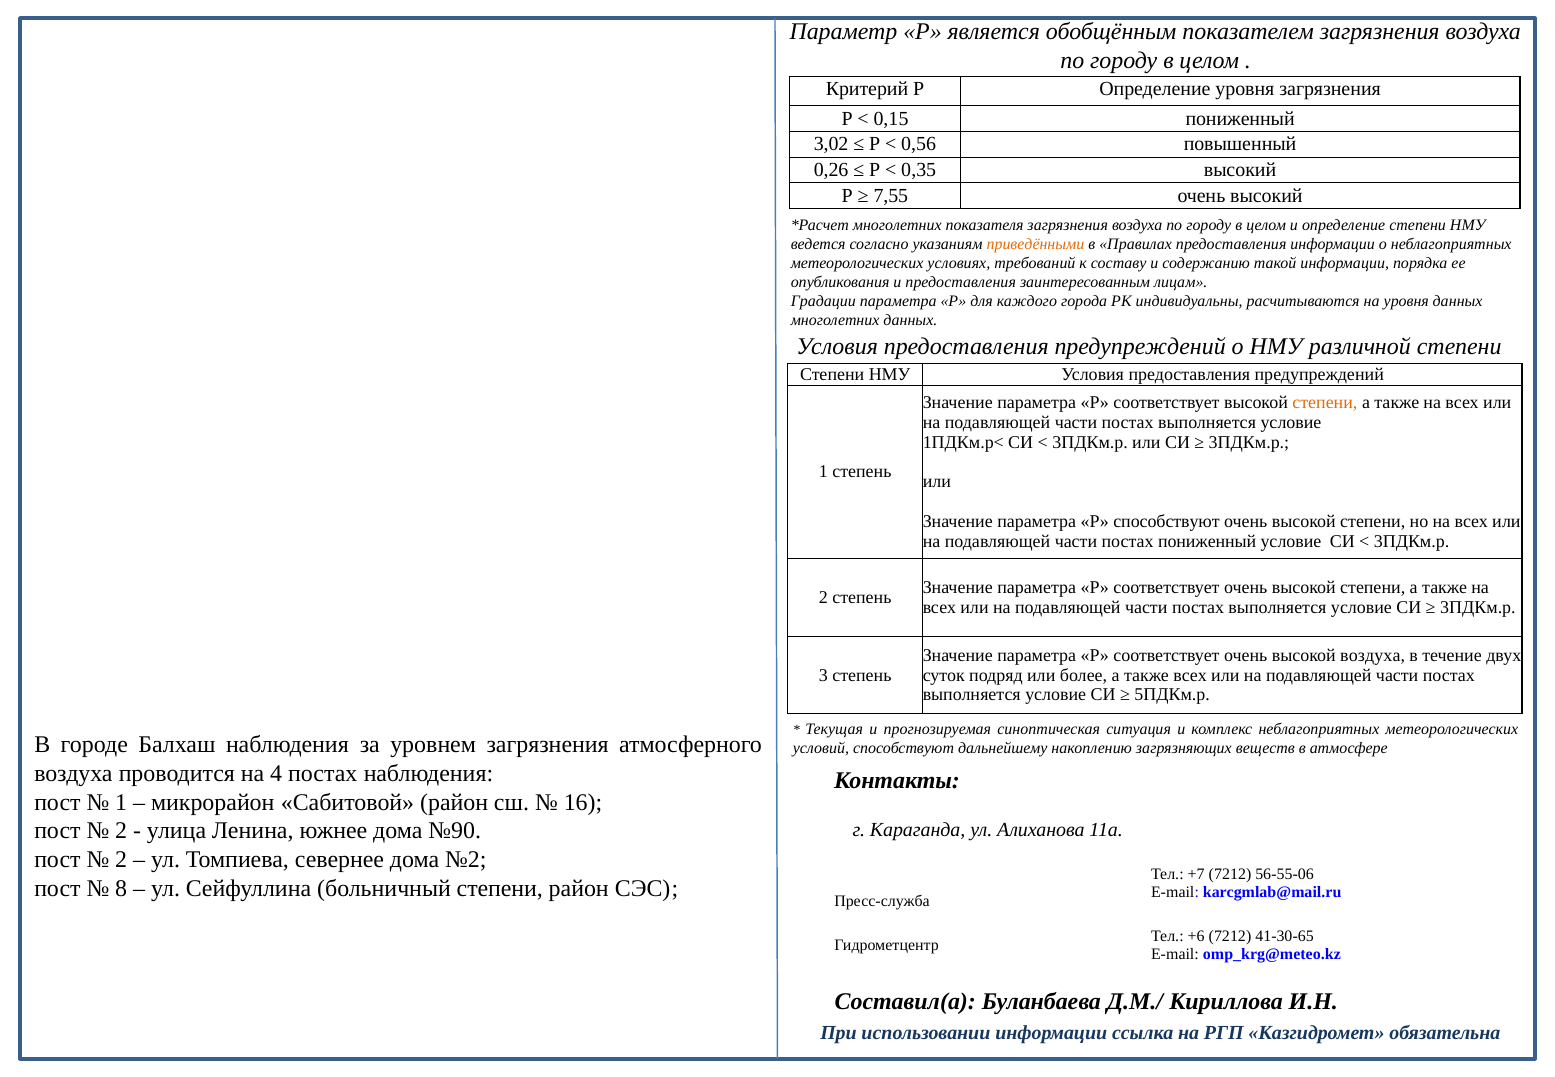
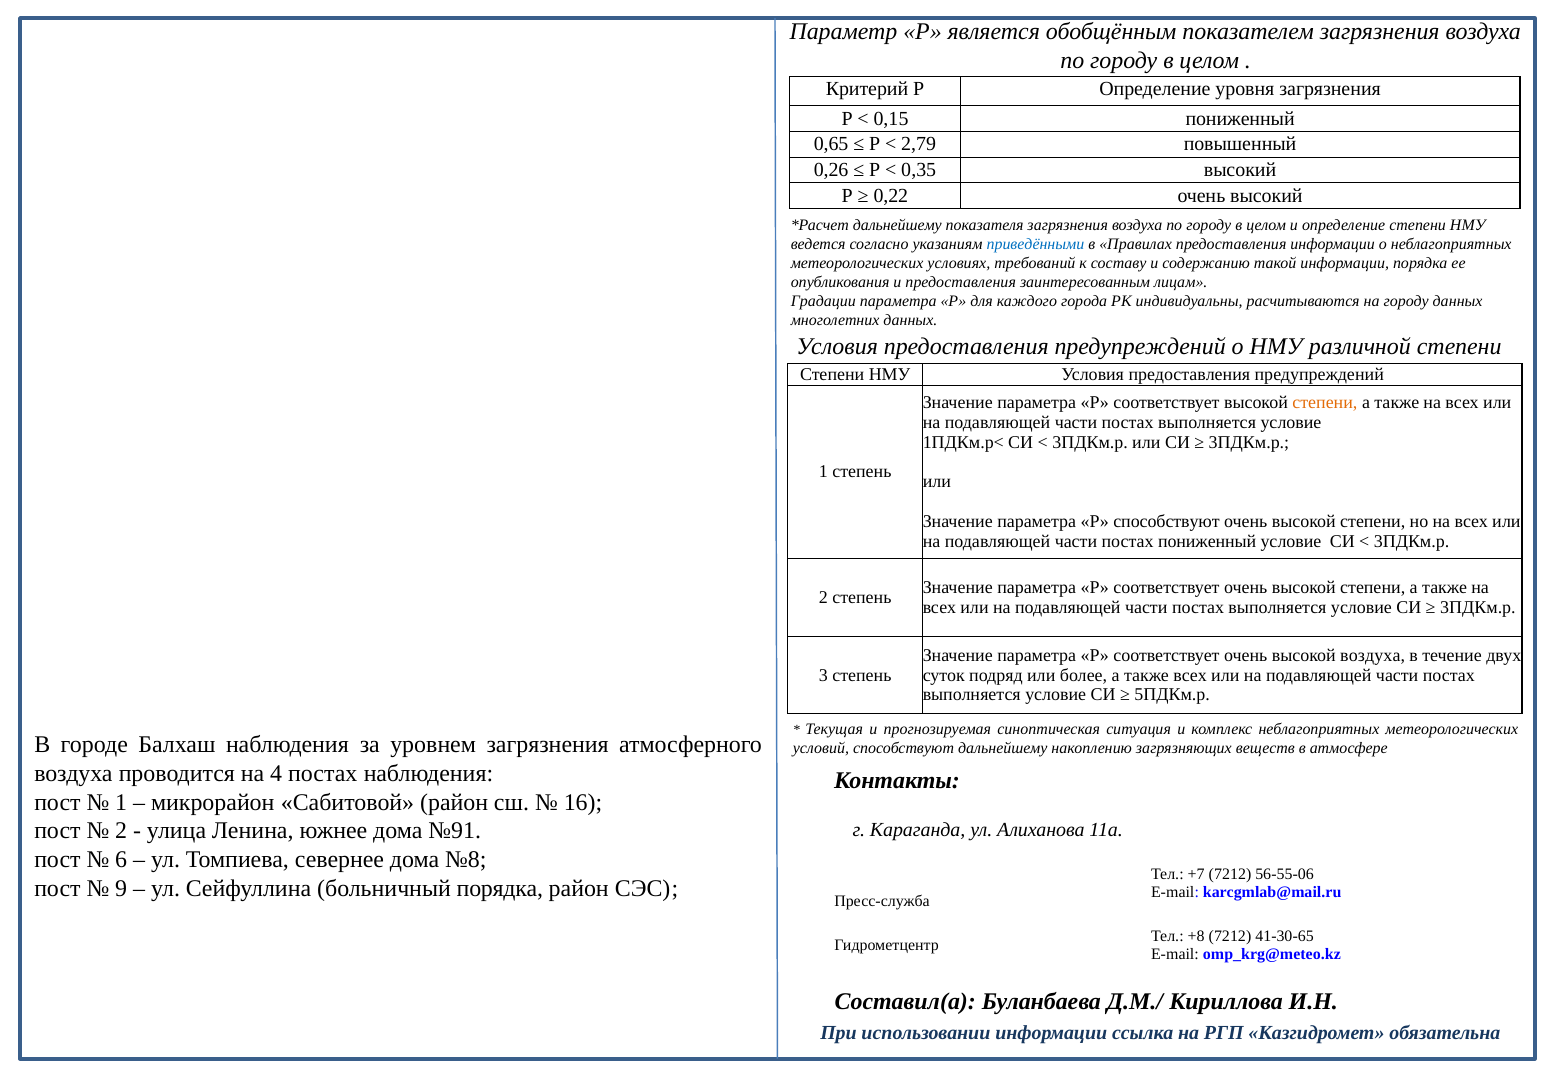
3,02: 3,02 -> 0,65 (831, 144)
0,56: 0,56 -> 2,79 (919, 144)
7,55: 7,55 -> 0,22 (891, 195)
многолетних: многолетних -> дальнейшему (897, 225)
приведёнными colour: orange -> blue (1035, 244)
на уровня: уровня -> городу (1406, 301)
№90: №90 -> №91 (455, 831)
2: 2 -> 6 (121, 859)
№2: №2 -> №8 (466, 859)
8: 8 -> 9 (121, 888)
больничный степени: степени -> порядка (500, 888)
+6: +6 -> +8 (1196, 936)
